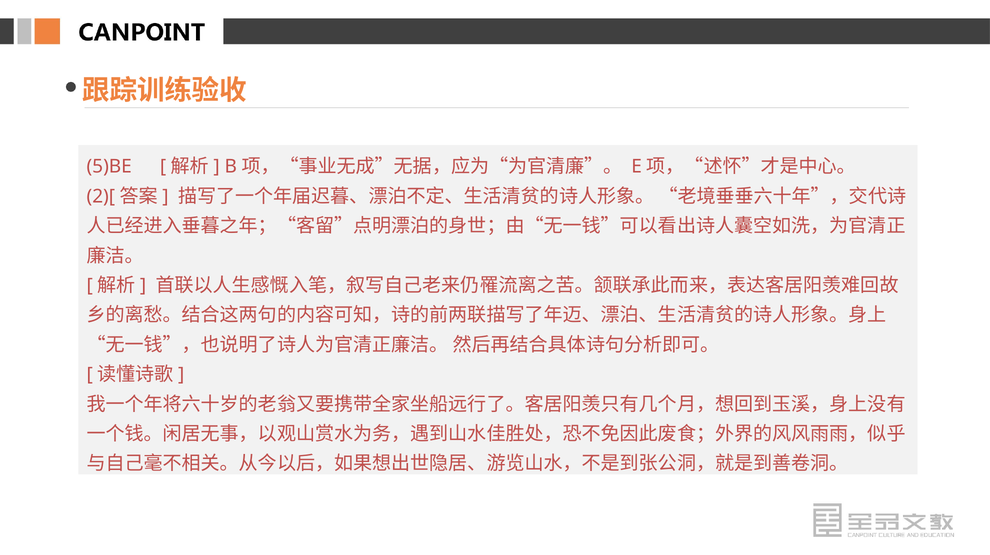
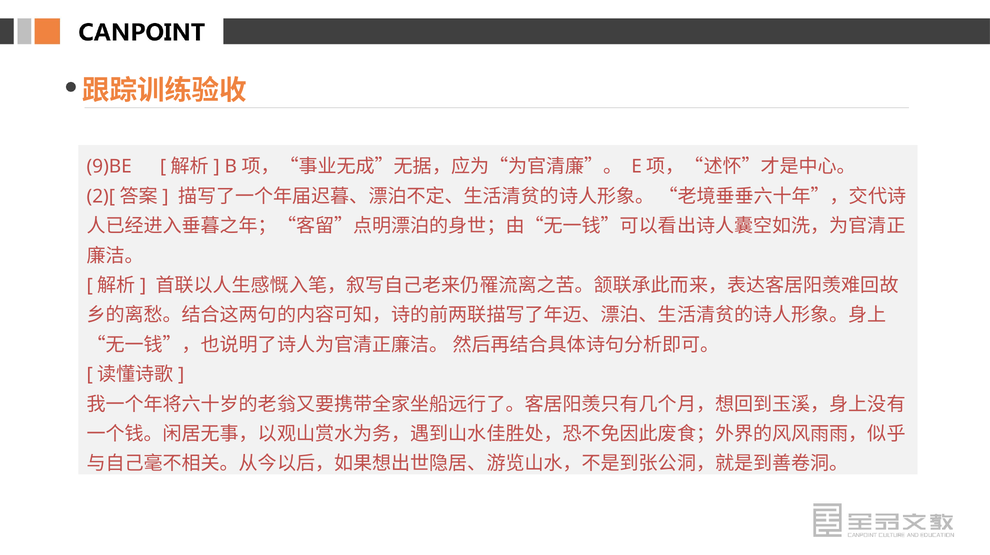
5)BE: 5)BE -> 9)BE (109, 167)
